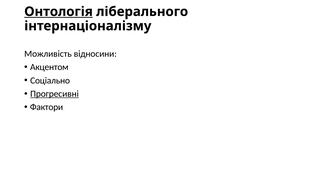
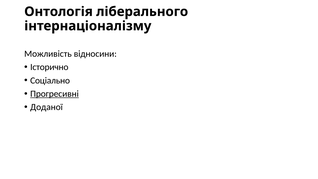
Онтологія underline: present -> none (59, 12)
Акцентом: Акцентом -> Історично (49, 67)
Фактори: Фактори -> Доданої (46, 107)
